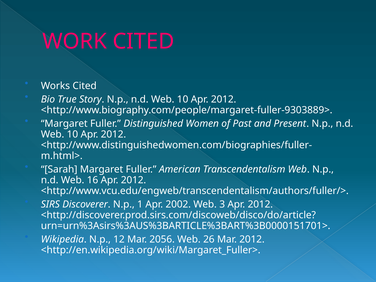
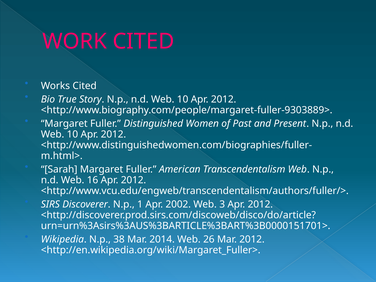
12: 12 -> 38 (119, 239)
2056: 2056 -> 2014 (162, 239)
